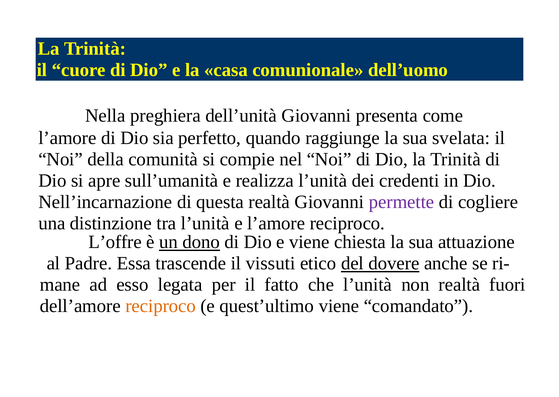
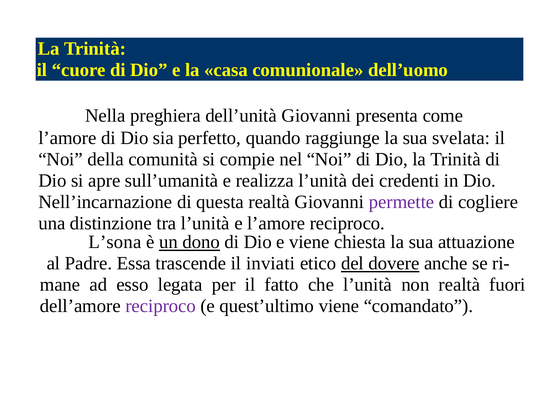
L’offre: L’offre -> L’sona (115, 242)
vissuti: vissuti -> inviati (271, 263)
reciproco colour: orange -> purple (161, 306)
